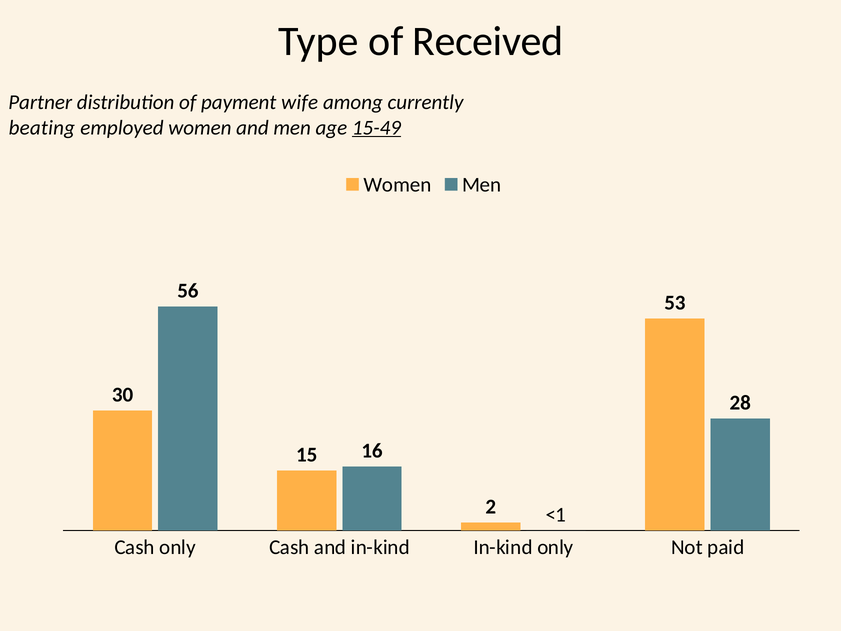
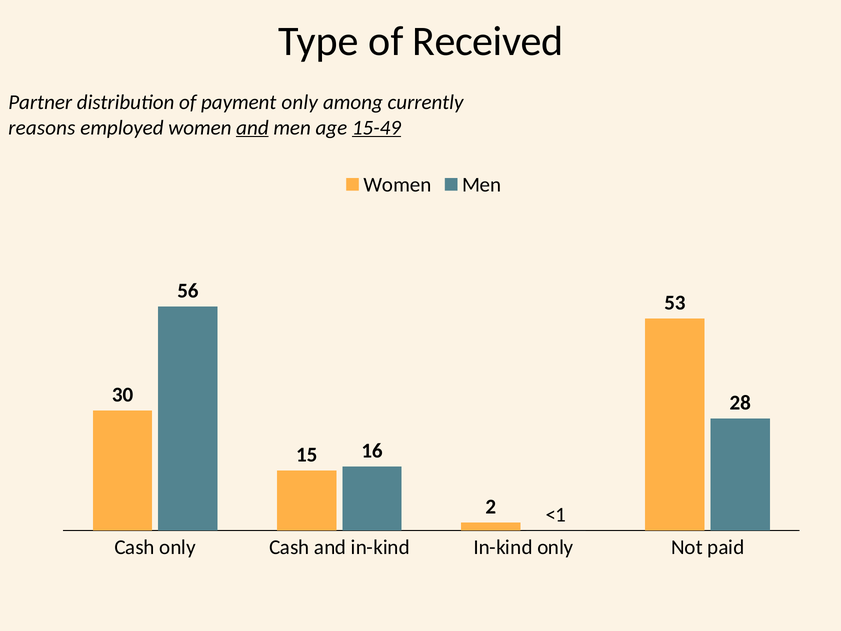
payment wife: wife -> only (300, 102)
beating: beating -> reasons (42, 128)
and underline: none -> present (252, 128)
